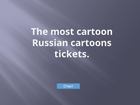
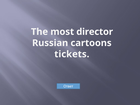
cartoon: cartoon -> director (95, 32)
